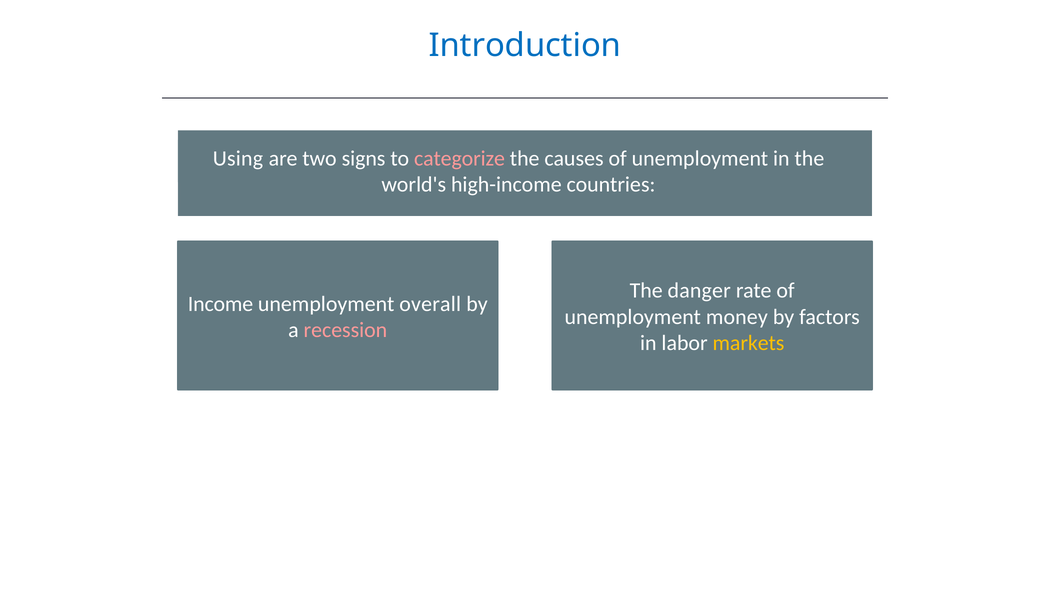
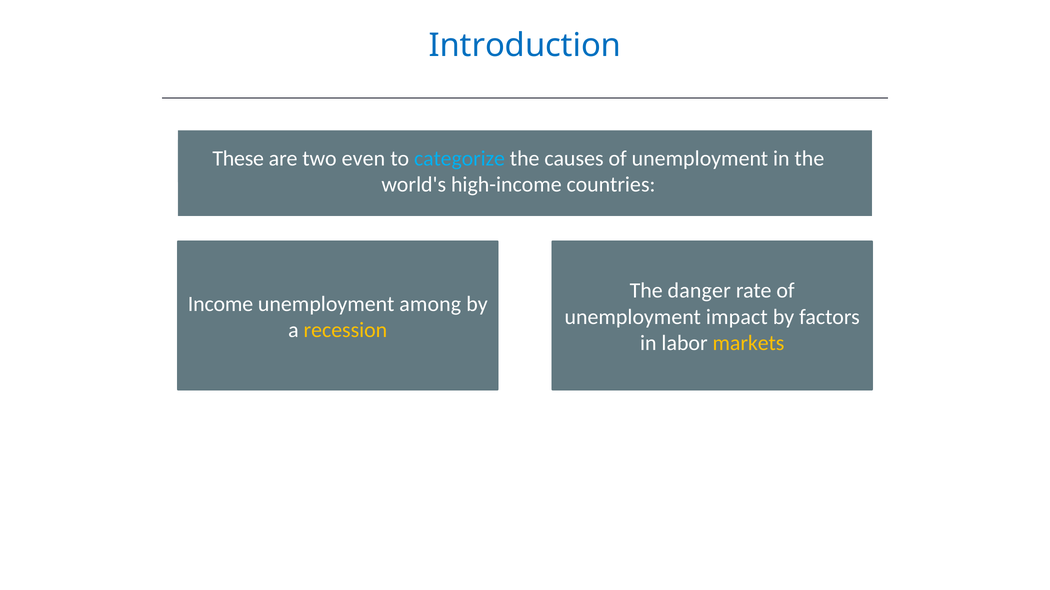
Using: Using -> These (238, 159)
signs: signs -> even (363, 159)
categorize colour: pink -> light blue (459, 159)
overall: overall -> among (430, 304)
unemployment money: money -> impact (737, 317)
recession colour: pink -> yellow (345, 330)
